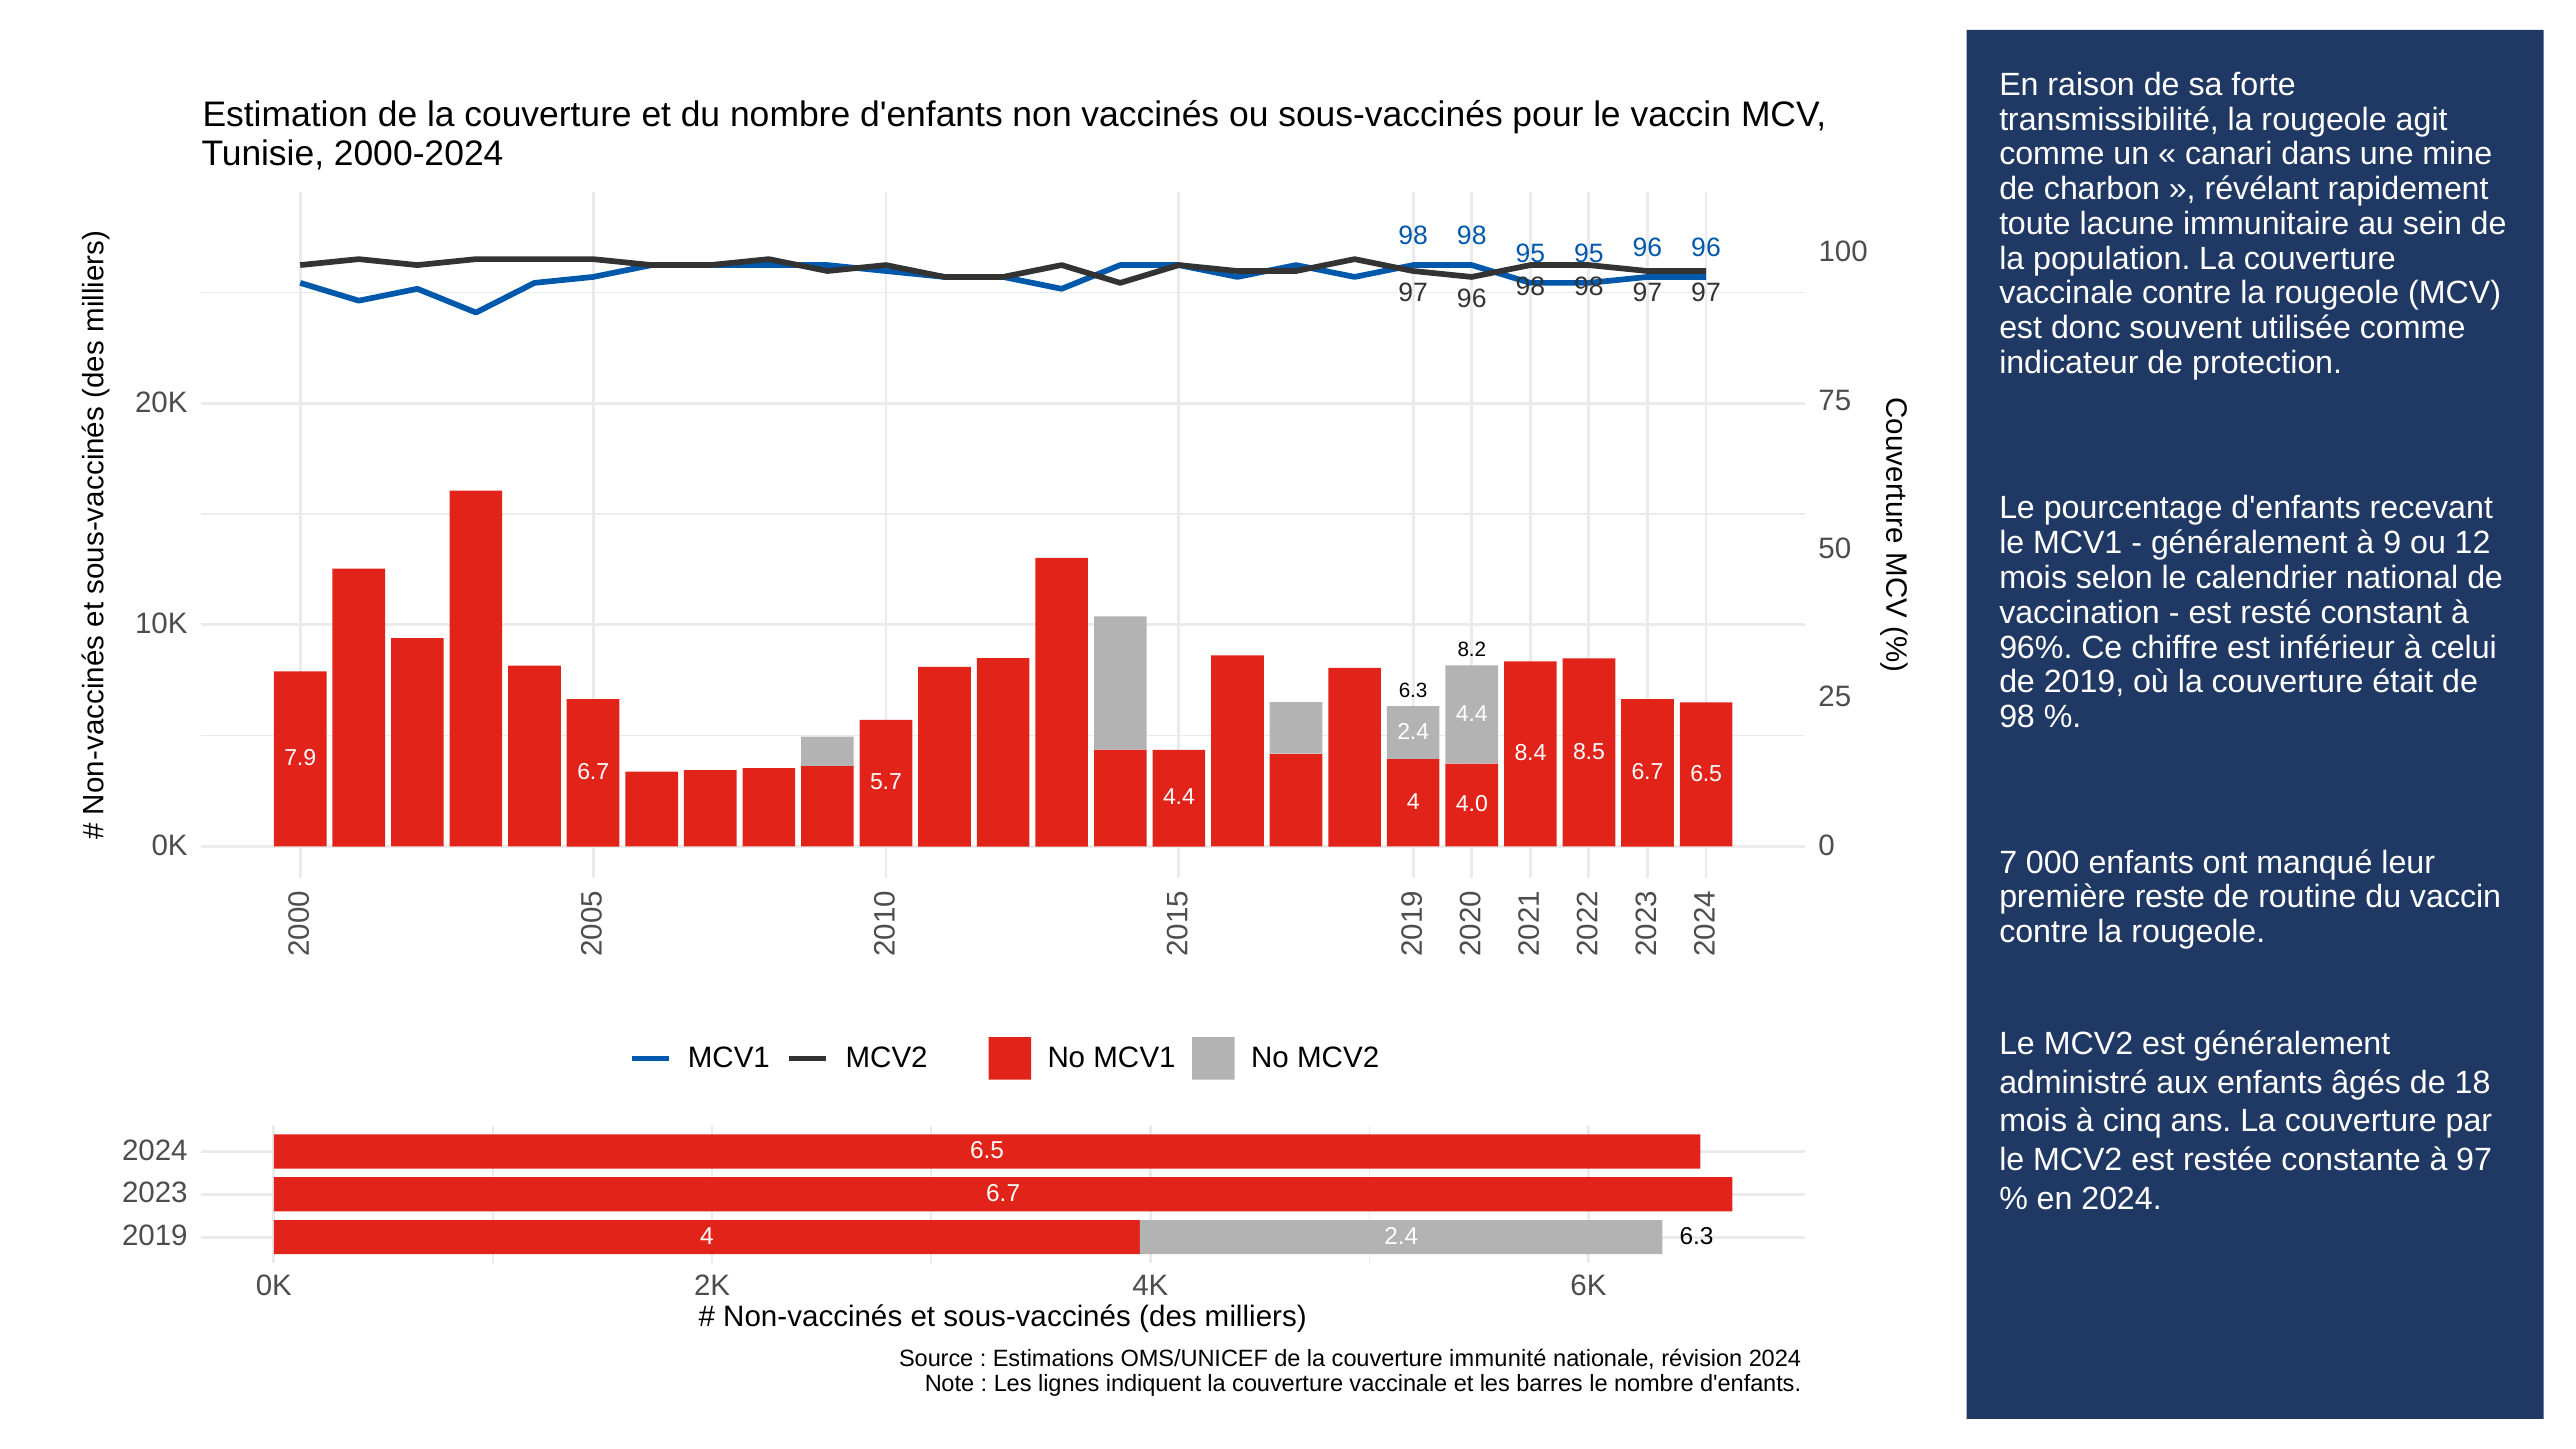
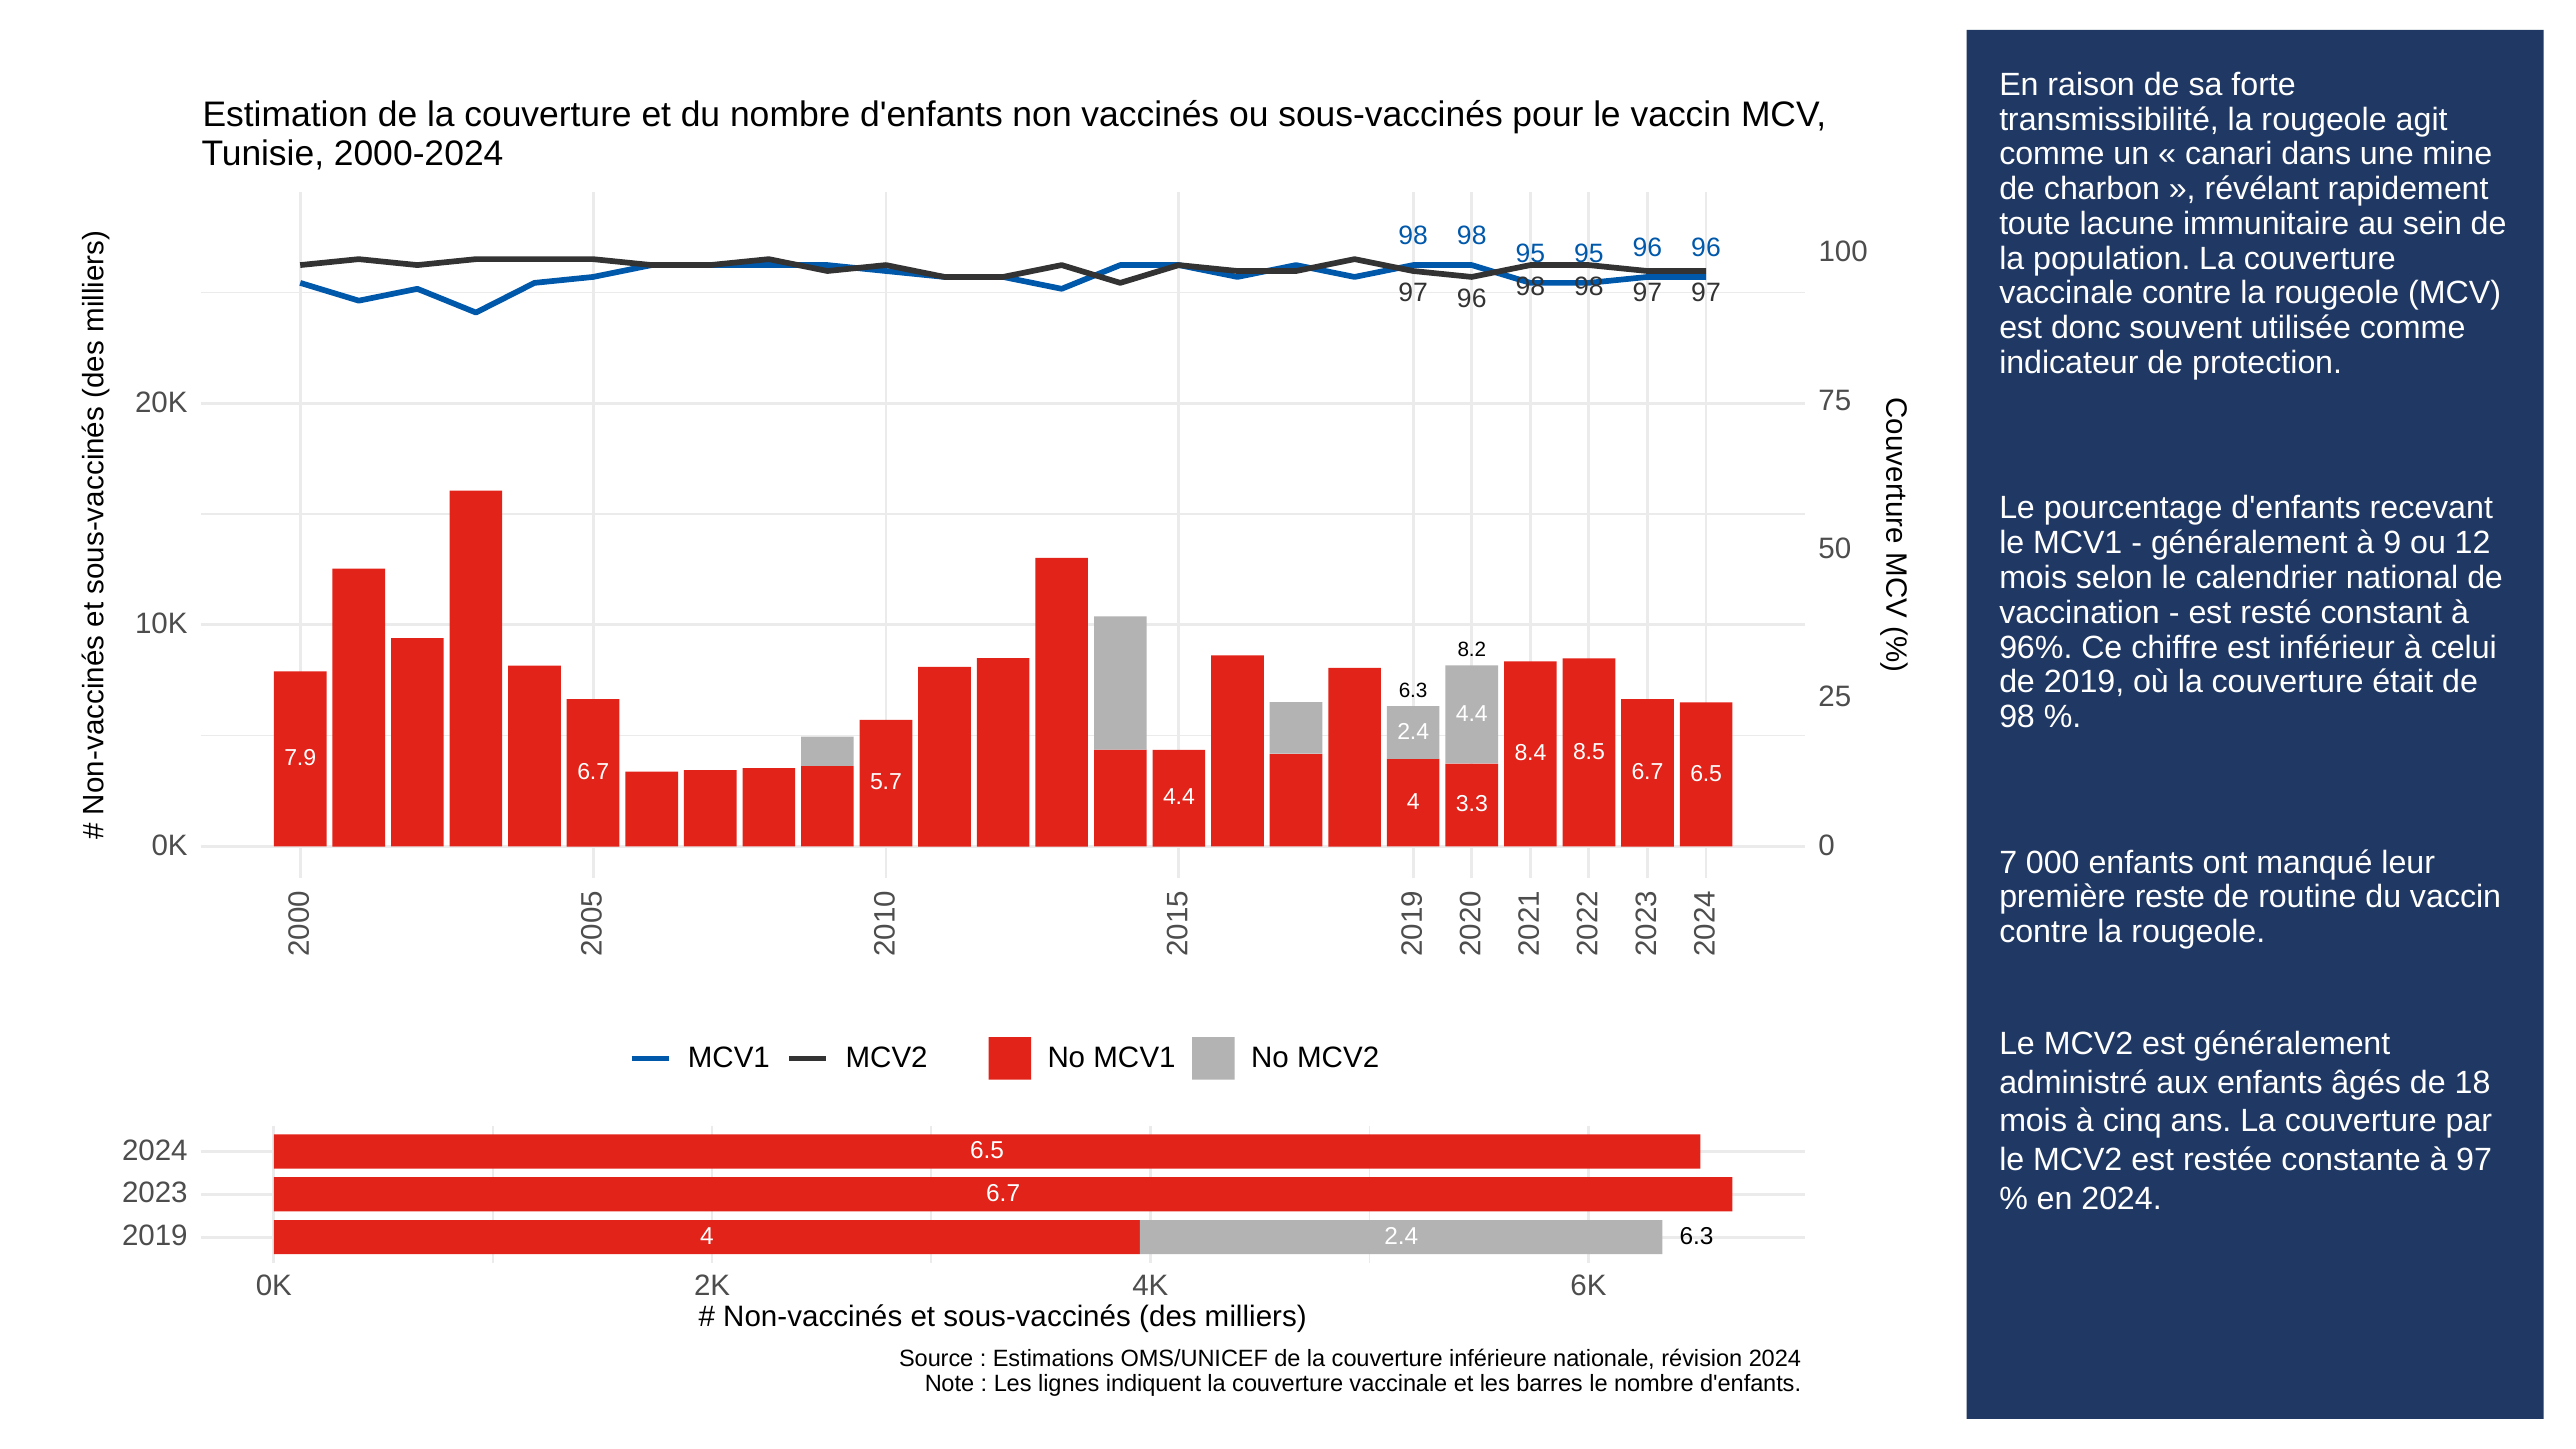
4.0: 4.0 -> 3.3 (1472, 804)
immunité: immunité -> inférieure (1498, 1359)
